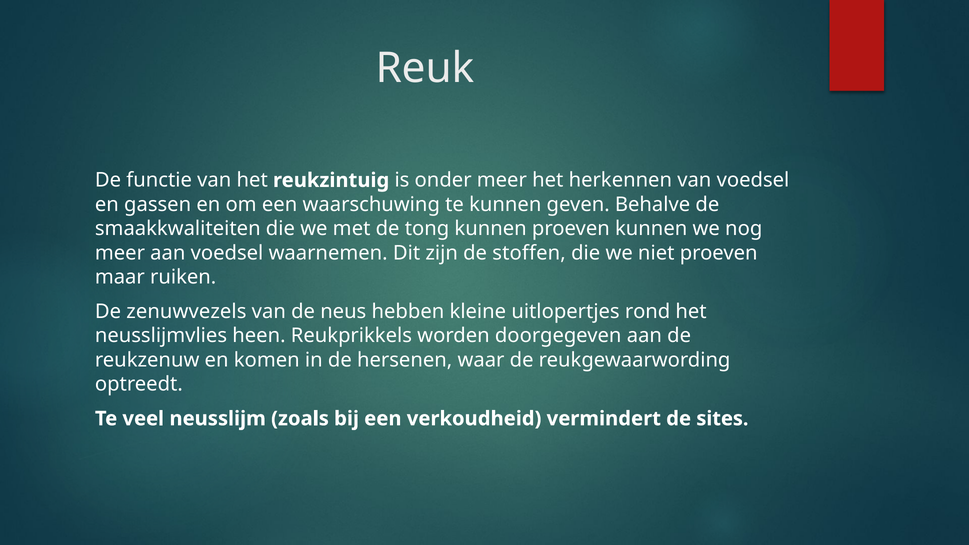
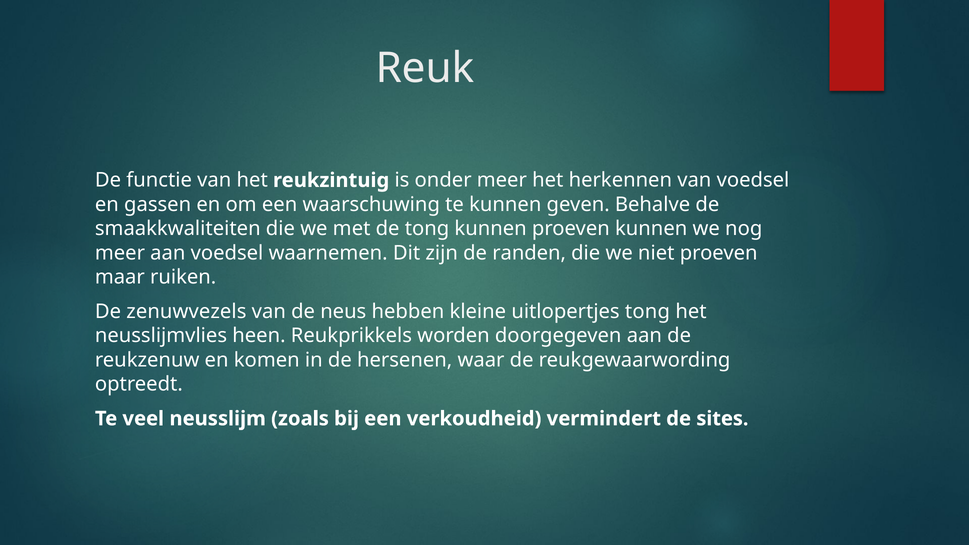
stoffen: stoffen -> randen (529, 253)
uitlopertjes rond: rond -> tong (647, 312)
